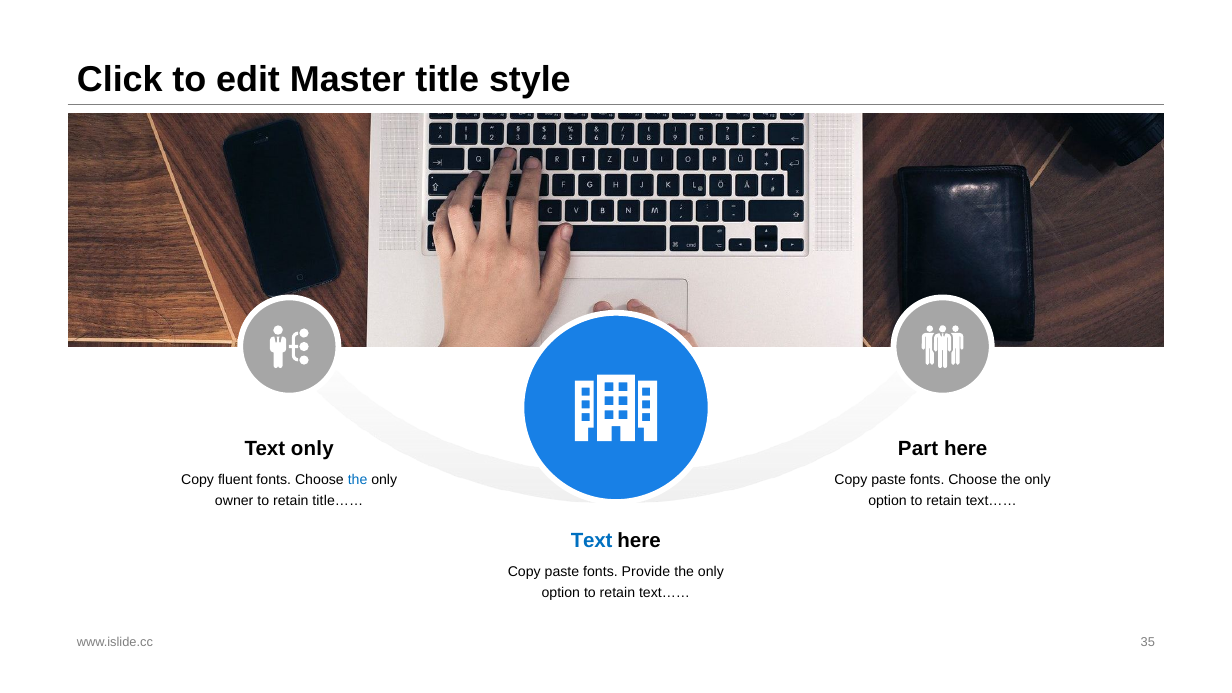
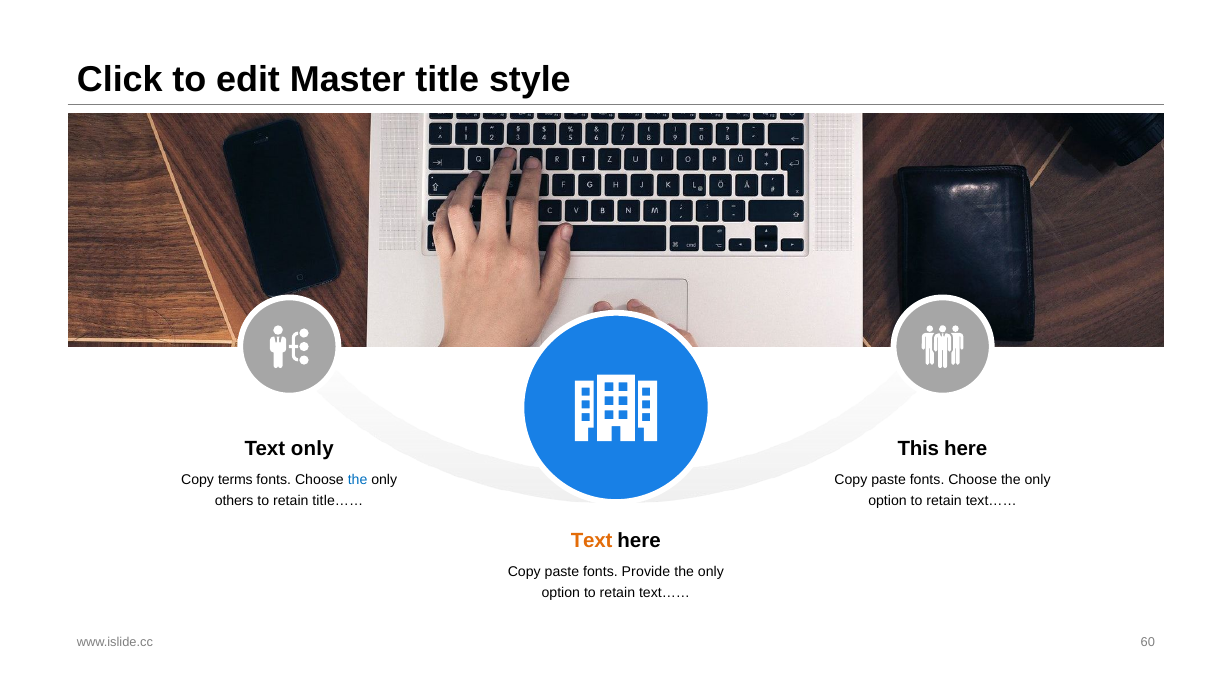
Part: Part -> This (918, 448)
fluent: fluent -> terms (235, 480)
owner: owner -> others (234, 500)
Text colour: blue -> orange (592, 540)
35: 35 -> 60 (1148, 642)
